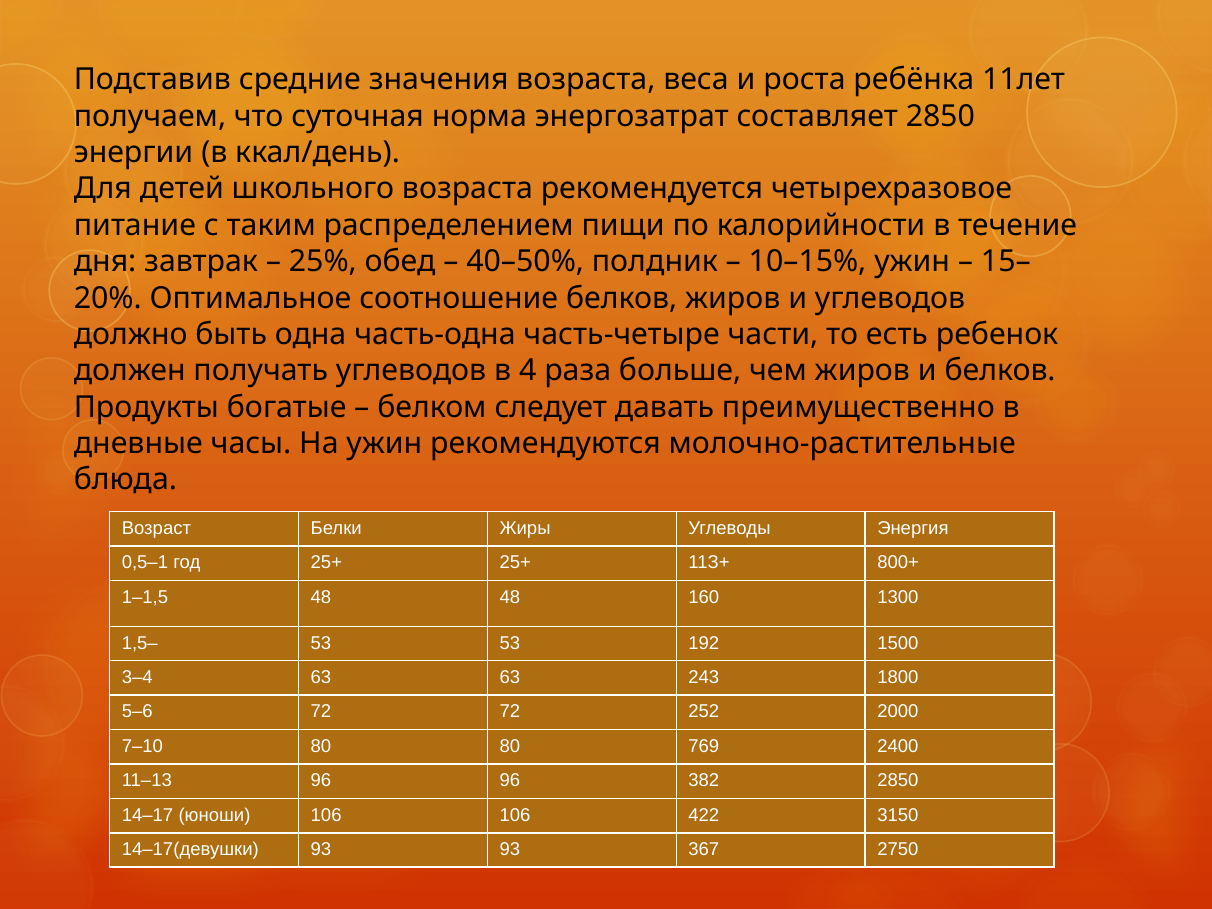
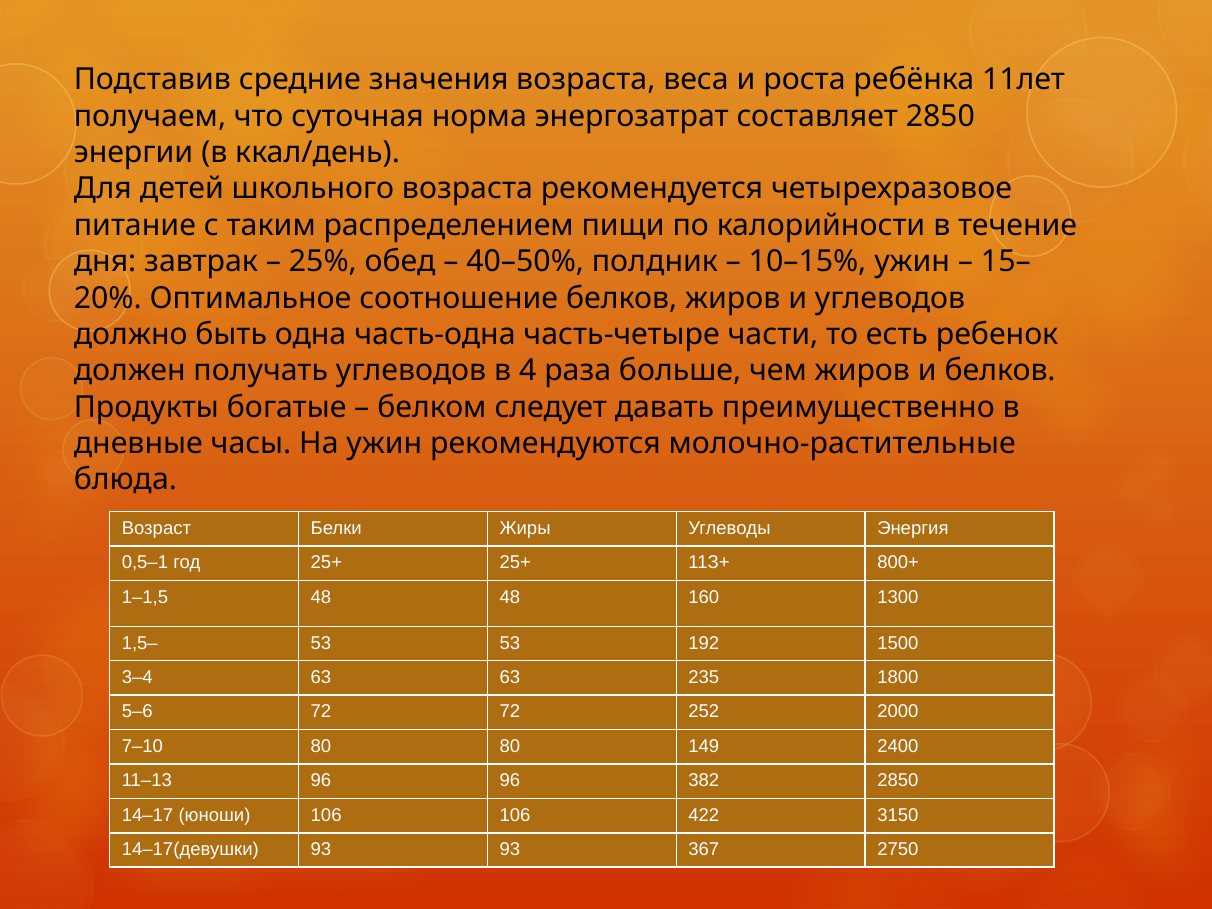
243: 243 -> 235 (704, 677)
769: 769 -> 149 (704, 746)
